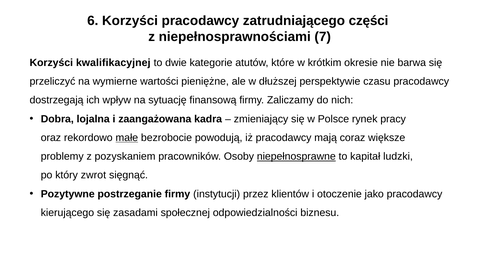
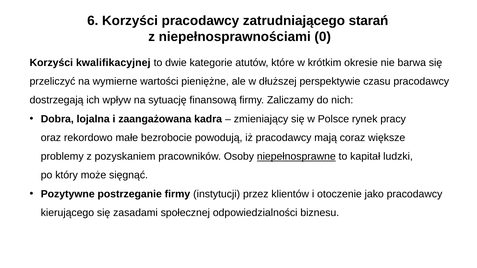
części: części -> starań (368, 21)
7: 7 -> 0 (323, 37)
małe underline: present -> none (127, 138)
zwrot: zwrot -> może (93, 175)
